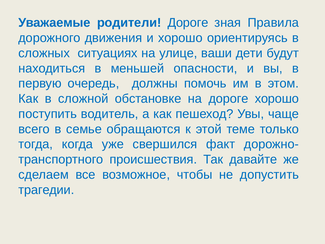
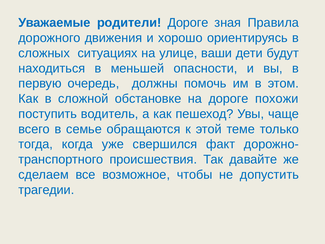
дороге хорошо: хорошо -> похожи (277, 99)
